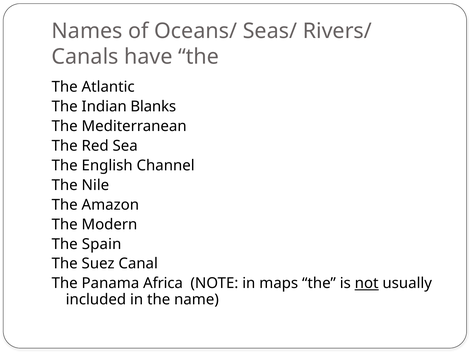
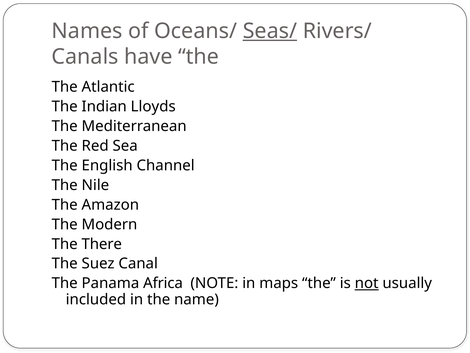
Seas/ underline: none -> present (270, 31)
Blanks: Blanks -> Lloyds (153, 106)
Spain: Spain -> There (102, 244)
